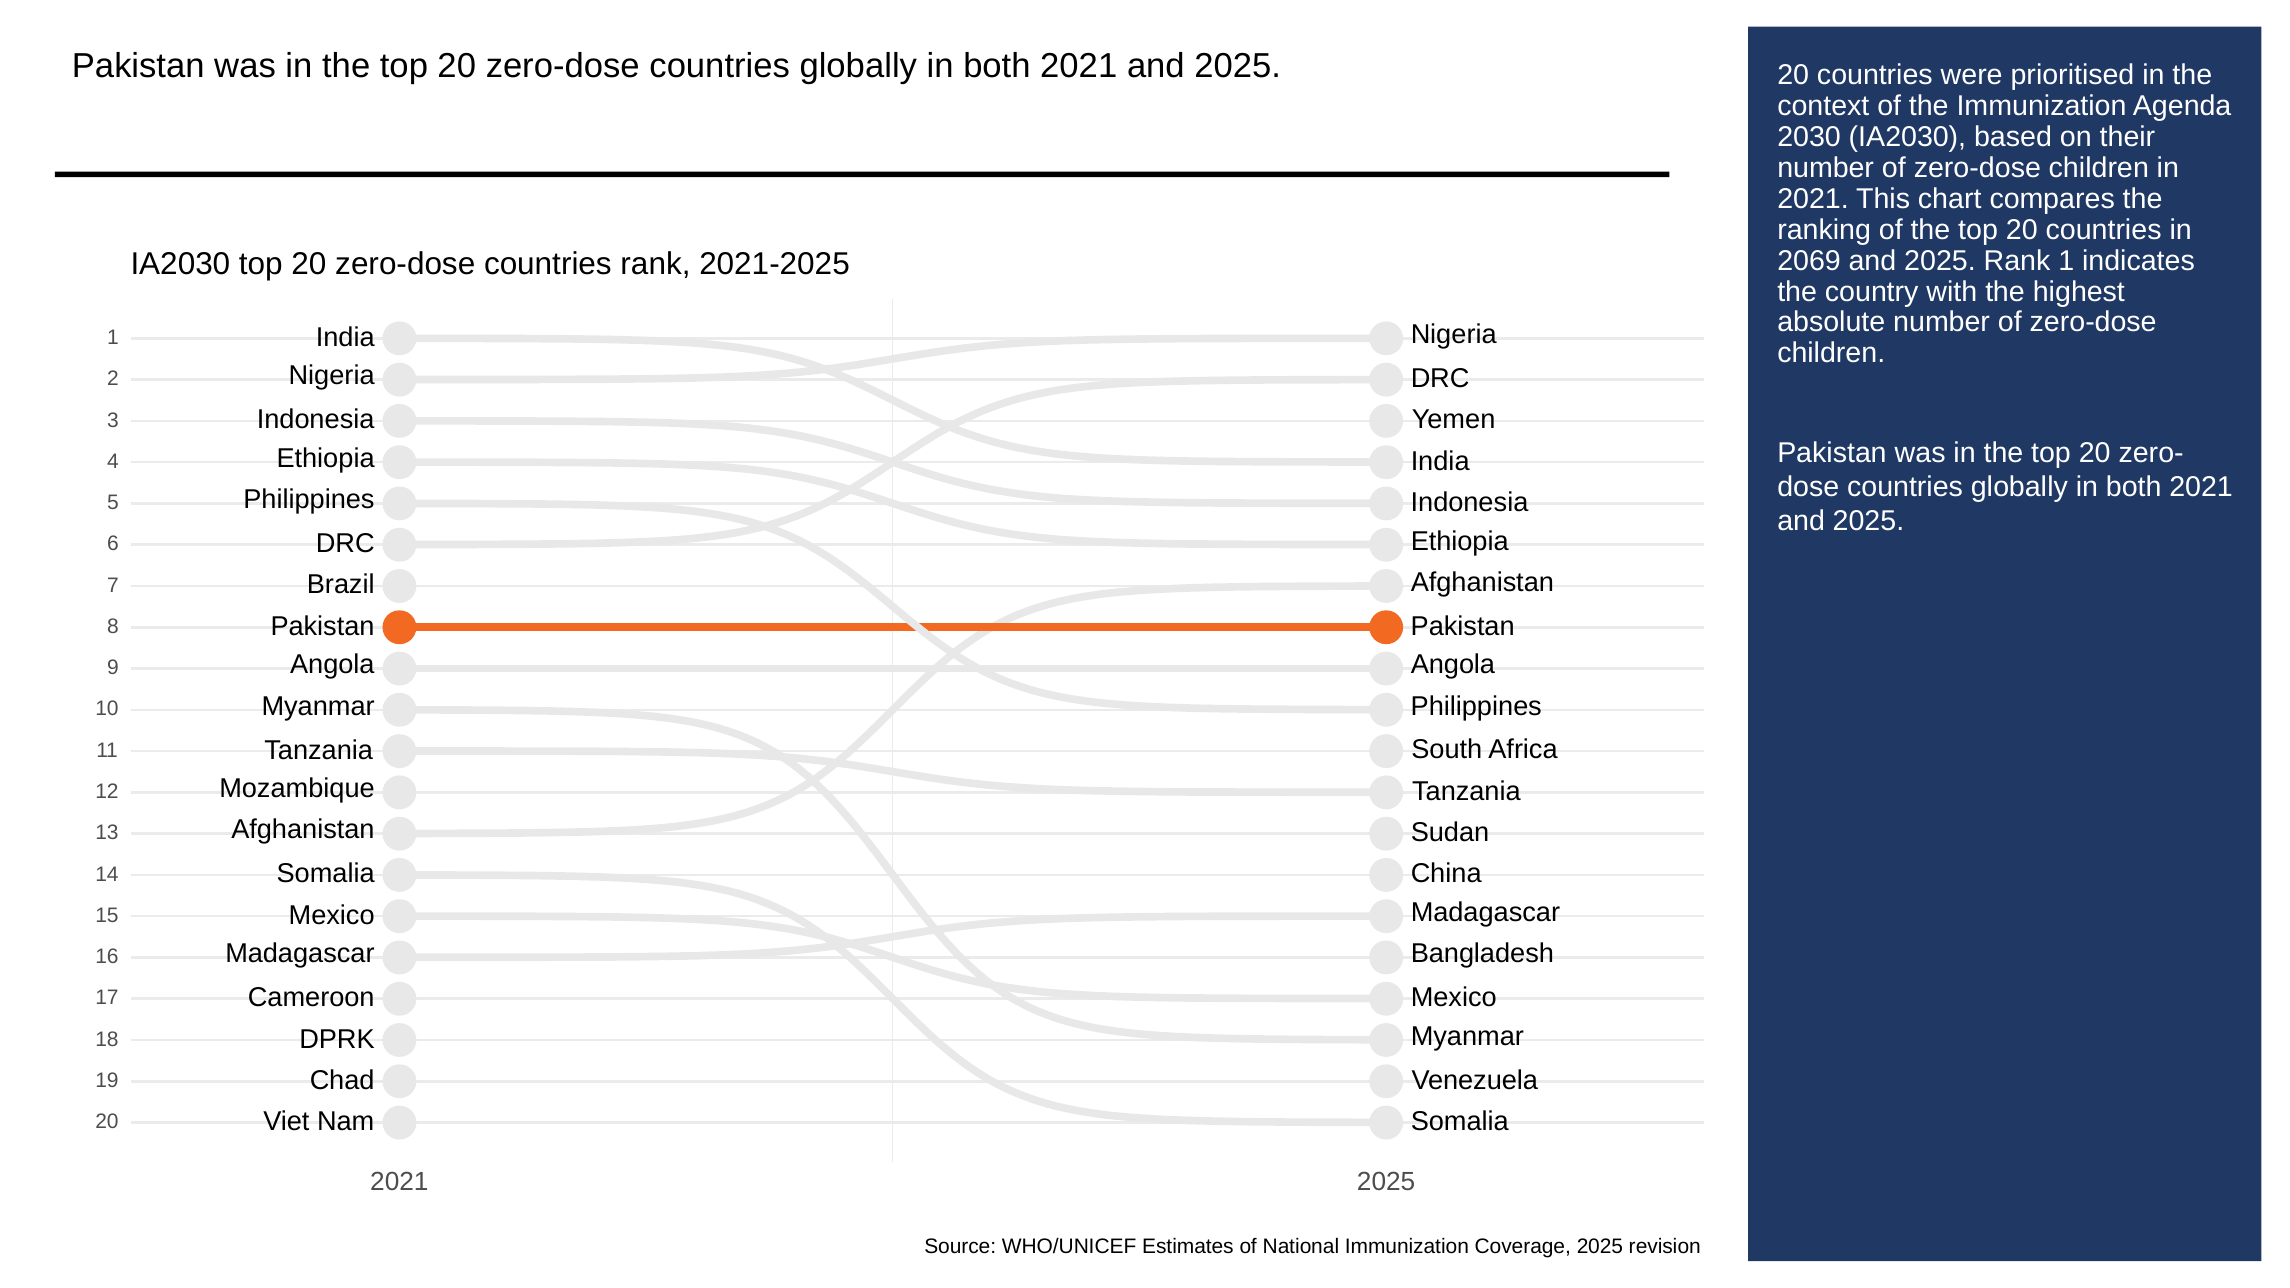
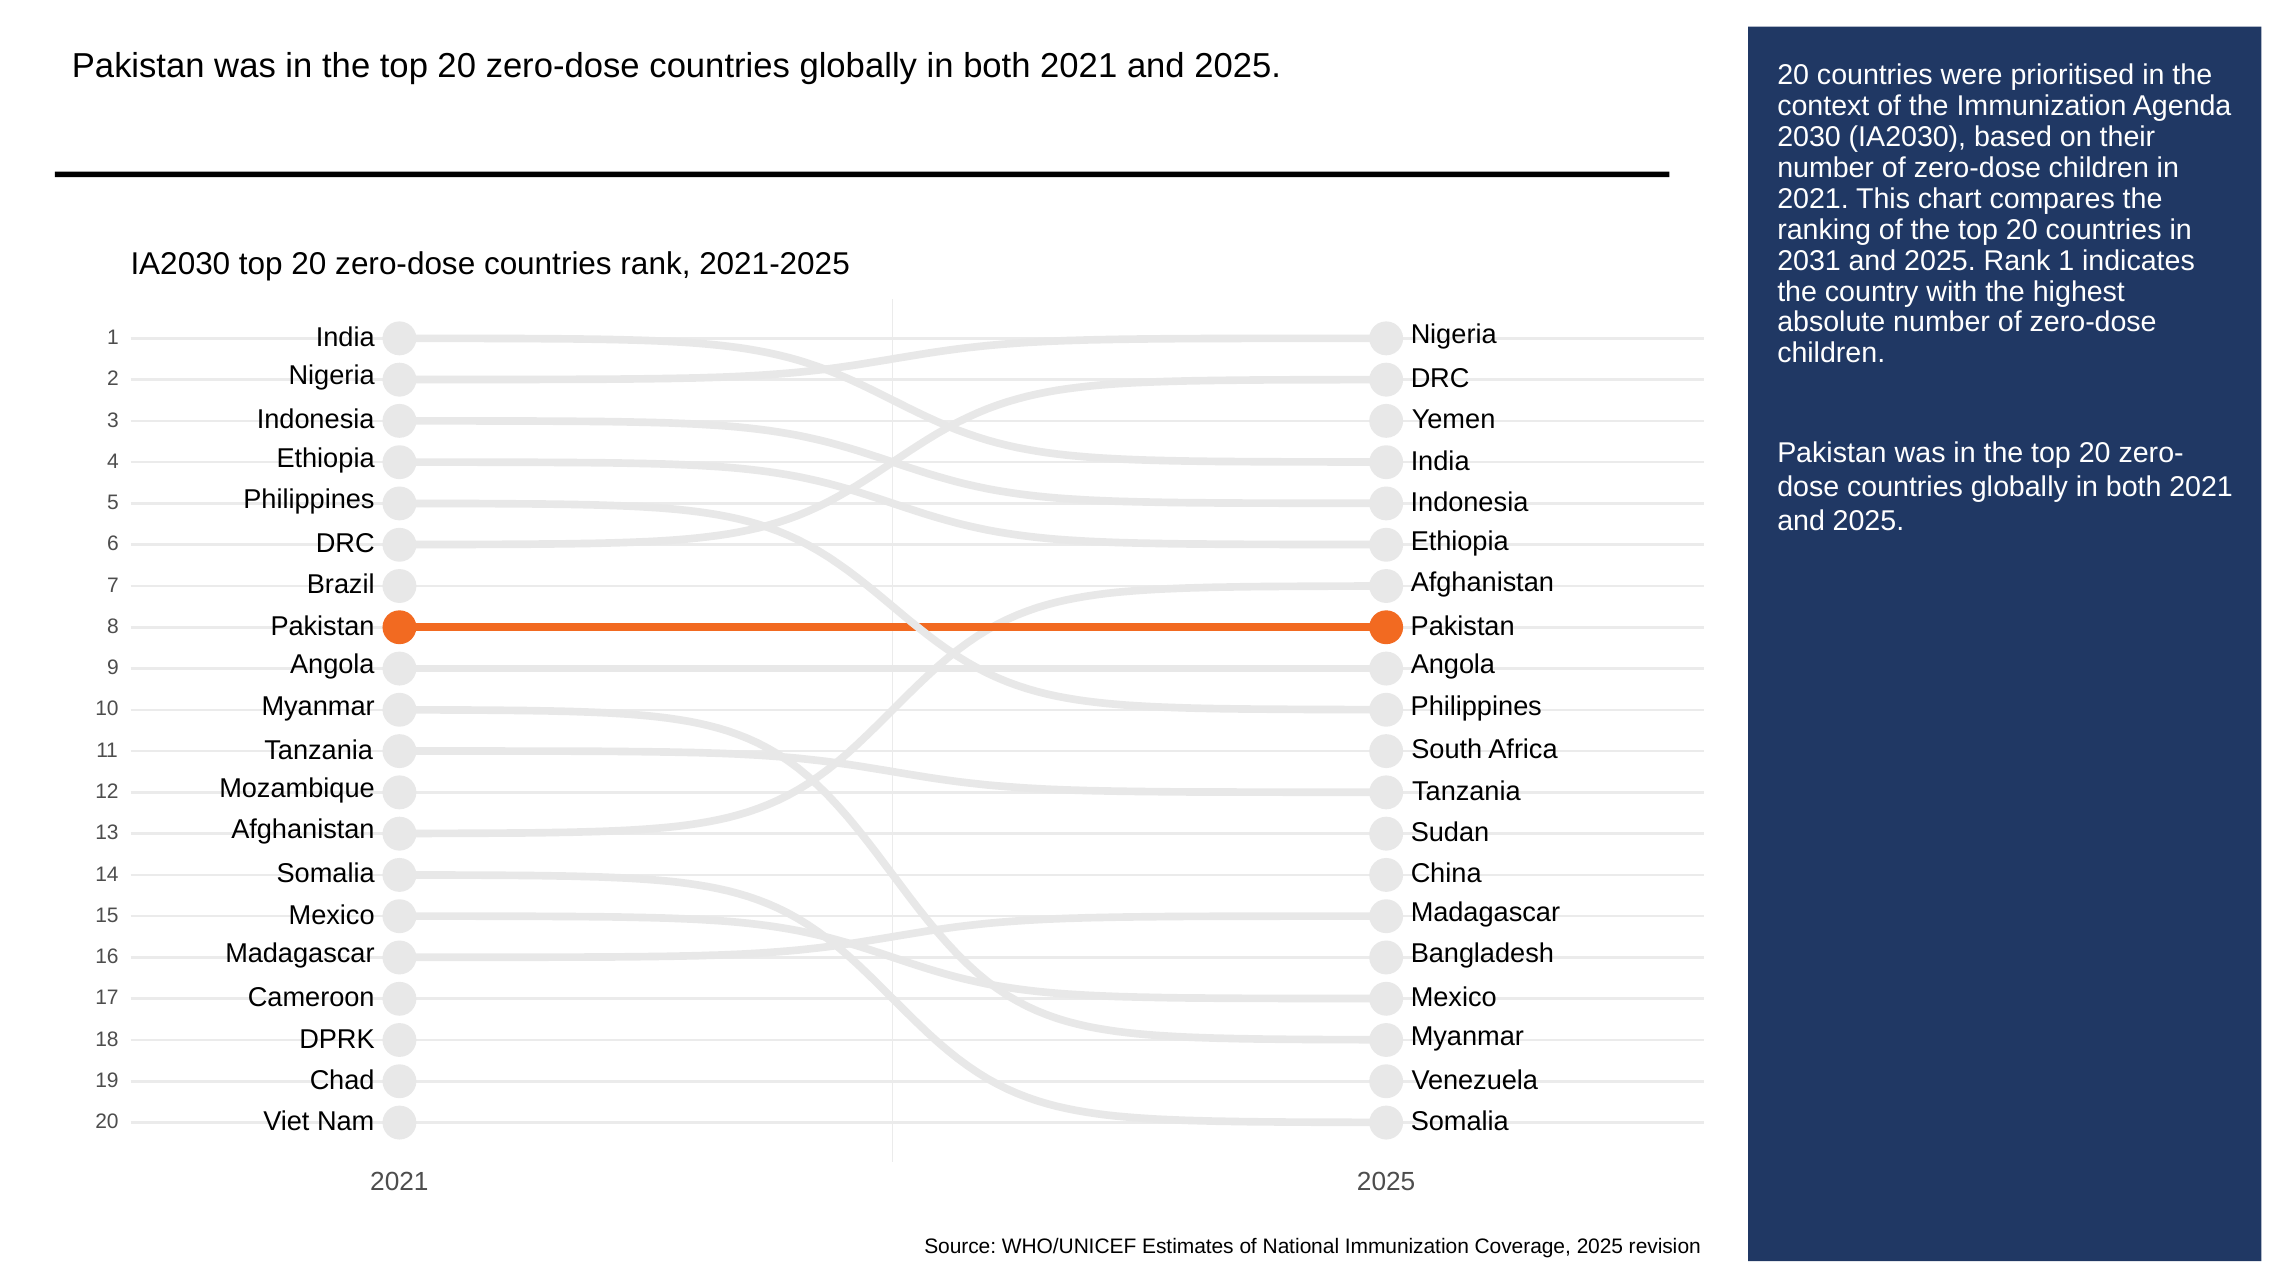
2069: 2069 -> 2031 (1809, 261)
